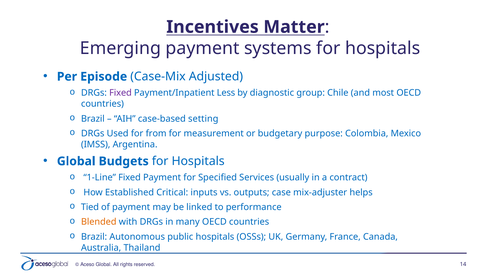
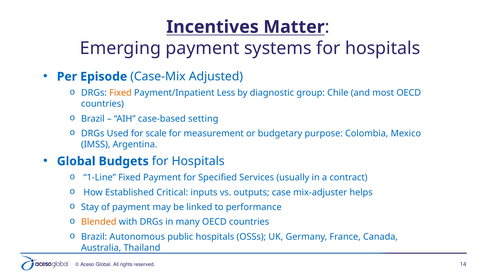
Fixed colour: purple -> orange (120, 93)
from: from -> scale (156, 133)
Tied: Tied -> Stay (90, 207)
